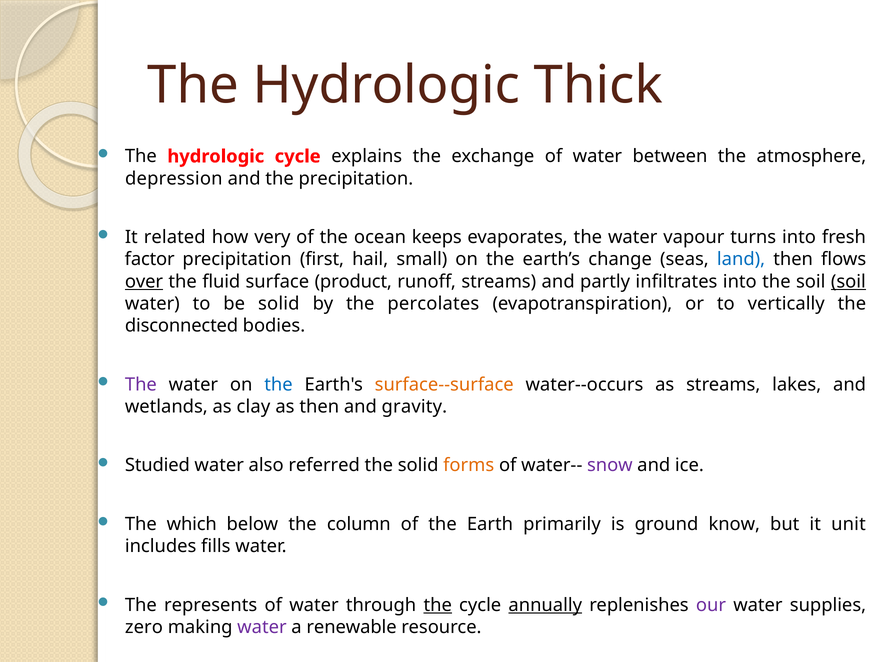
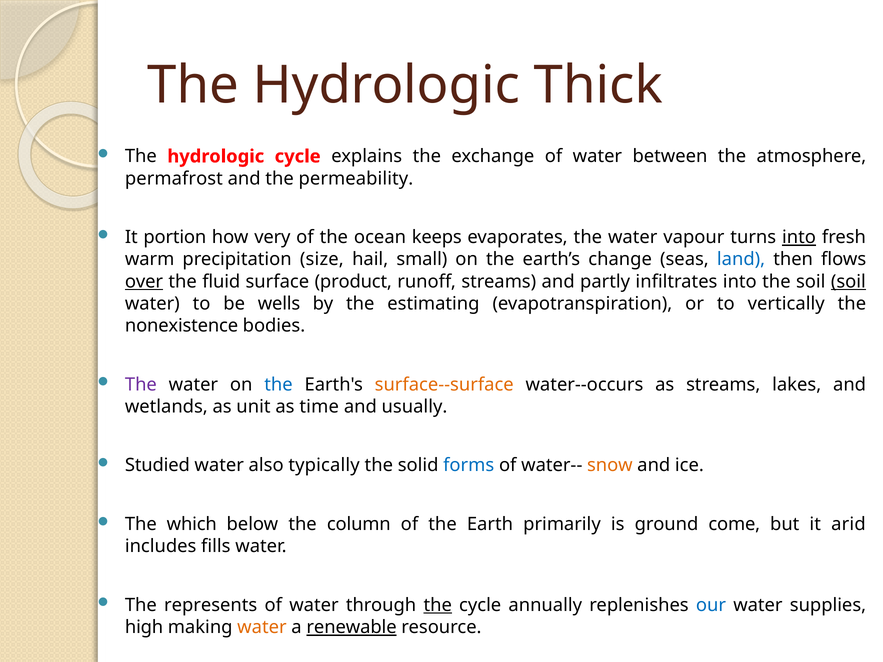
depression: depression -> permafrost (174, 179)
the precipitation: precipitation -> permeability (356, 179)
related: related -> portion (175, 237)
into underline: none -> present (799, 237)
factor: factor -> warm (150, 260)
first: first -> size (322, 260)
be solid: solid -> wells (279, 304)
percolates: percolates -> estimating (433, 304)
disconnected: disconnected -> nonexistence (182, 326)
clay: clay -> unit (253, 407)
as then: then -> time (319, 407)
gravity: gravity -> usually (414, 407)
referred: referred -> typically (324, 466)
forms colour: orange -> blue (469, 466)
snow colour: purple -> orange (610, 466)
know: know -> come (734, 524)
unit: unit -> arid (848, 524)
annually underline: present -> none (545, 605)
our colour: purple -> blue (711, 605)
zero: zero -> high (144, 628)
water colour: purple -> orange (262, 628)
renewable underline: none -> present (352, 628)
